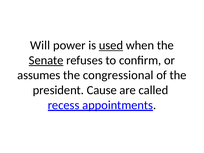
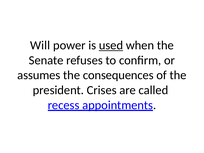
Senate underline: present -> none (46, 60)
congressional: congressional -> consequences (118, 75)
Cause: Cause -> Crises (102, 90)
